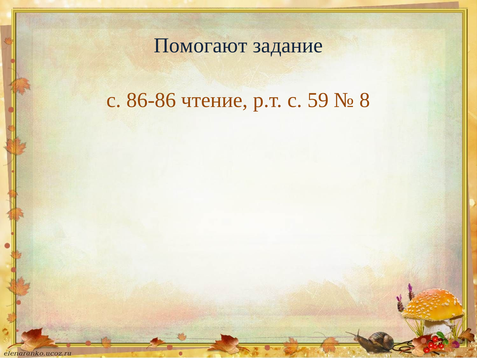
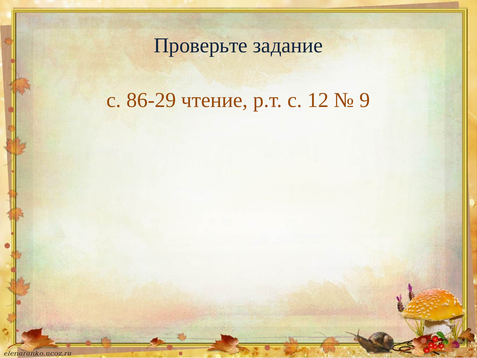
Помогают: Помогают -> Проверьте (201, 46)
86-86: 86-86 -> 86-29 (151, 100)
59: 59 -> 12 (318, 100)
8: 8 -> 9 (365, 100)
